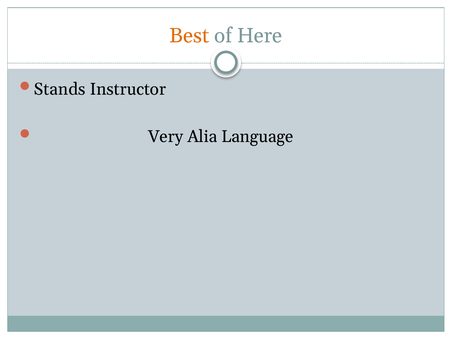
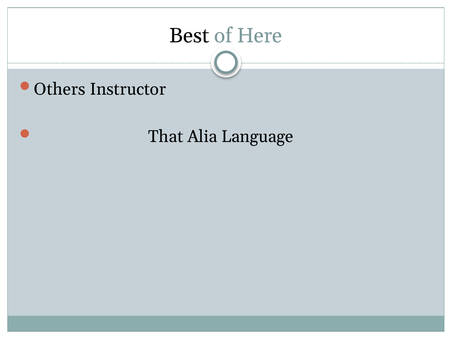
Best colour: orange -> black (189, 36)
Stands: Stands -> Others (60, 89)
Very: Very -> That (166, 137)
